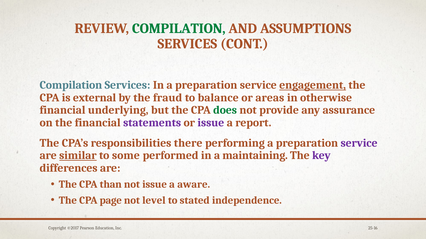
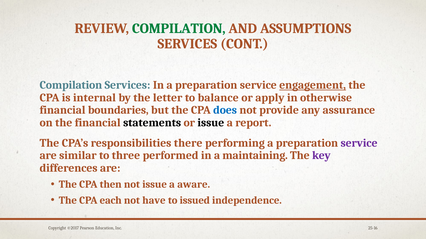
external: external -> internal (94, 98)
fraud: fraud -> letter (168, 98)
areas: areas -> apply (270, 98)
underlying: underlying -> boundaries (118, 110)
does colour: green -> blue (225, 110)
statements colour: purple -> black (152, 123)
issue colour: purple -> black (211, 123)
similar underline: present -> none (78, 156)
some: some -> three (126, 156)
than: than -> then (111, 185)
page: page -> each (111, 201)
level: level -> have (154, 201)
stated: stated -> issued (195, 201)
